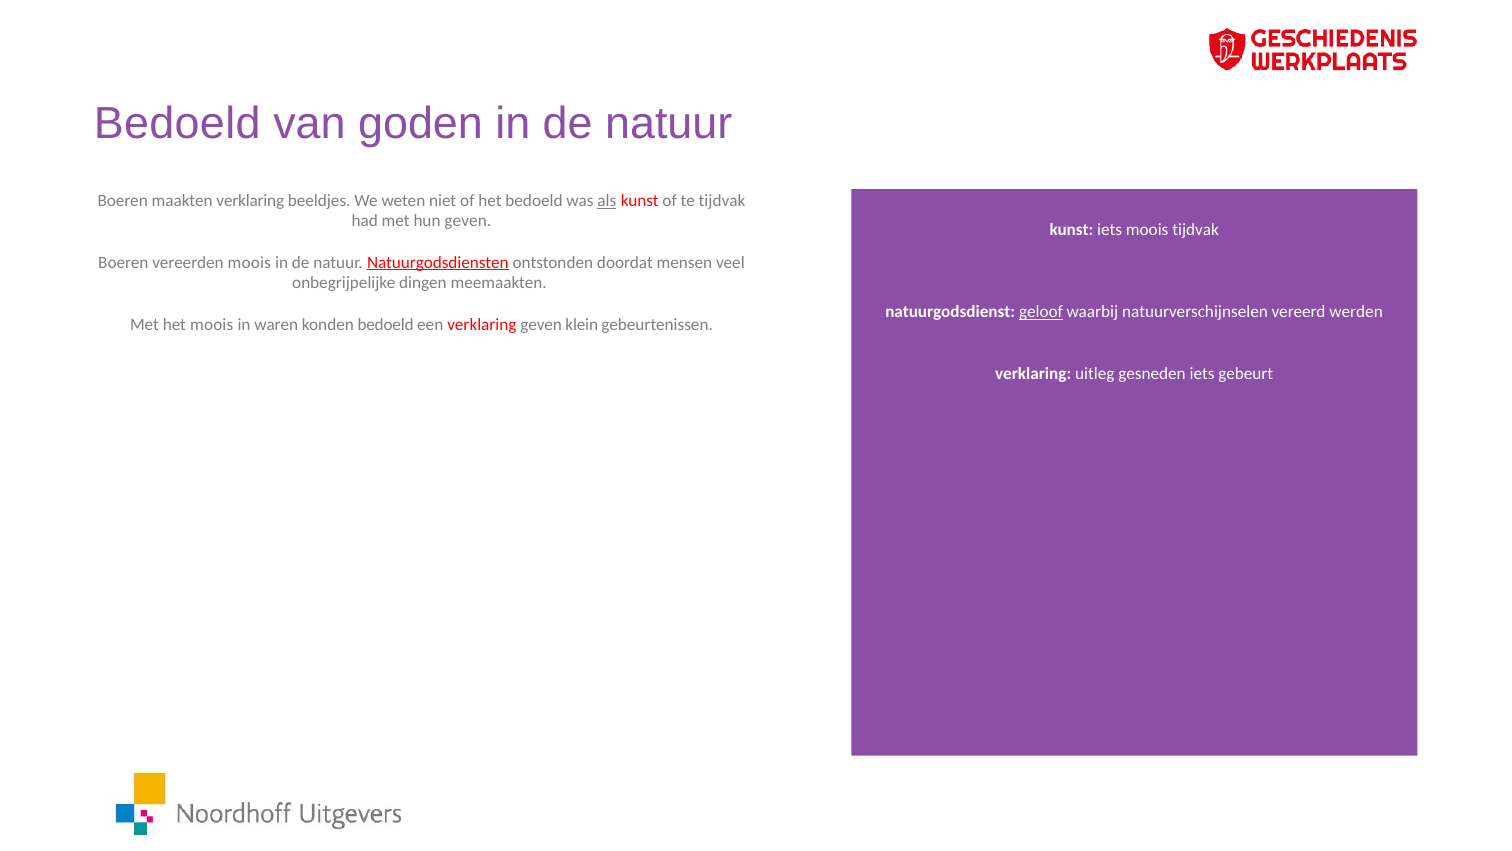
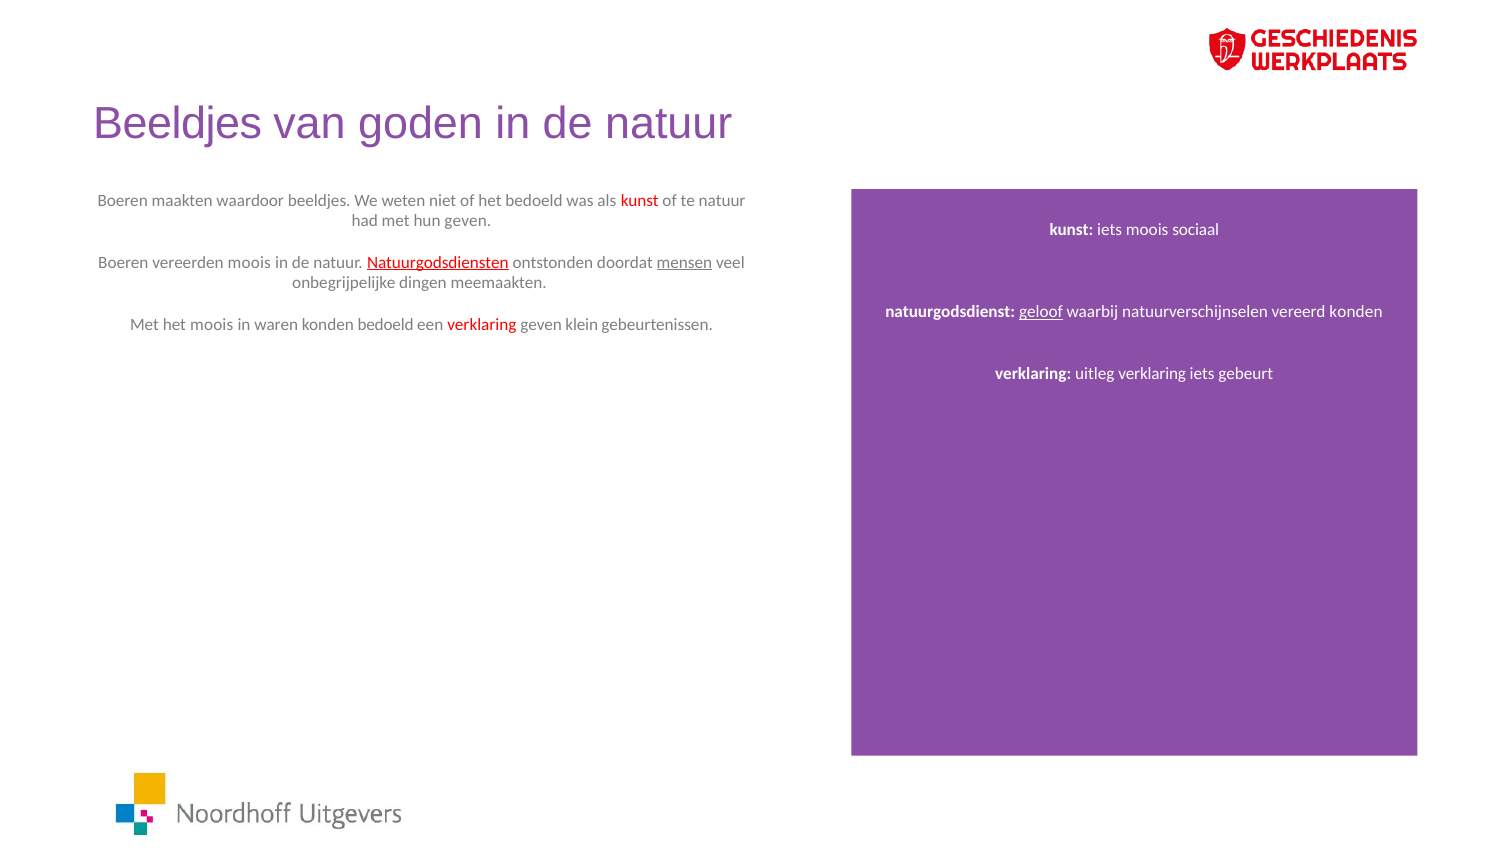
Bedoeld: Bedoeld -> Beeldjes (178, 124)
maakten verklaring: verklaring -> waardoor (250, 201)
als underline: present -> none (607, 201)
te tijdvak: tijdvak -> natuur (722, 201)
moois tijdvak: tijdvak -> sociaal (1196, 229)
mensen underline: none -> present (684, 262)
vereerd werden: werden -> konden (1356, 312)
uitleg gesneden: gesneden -> verklaring (1152, 374)
